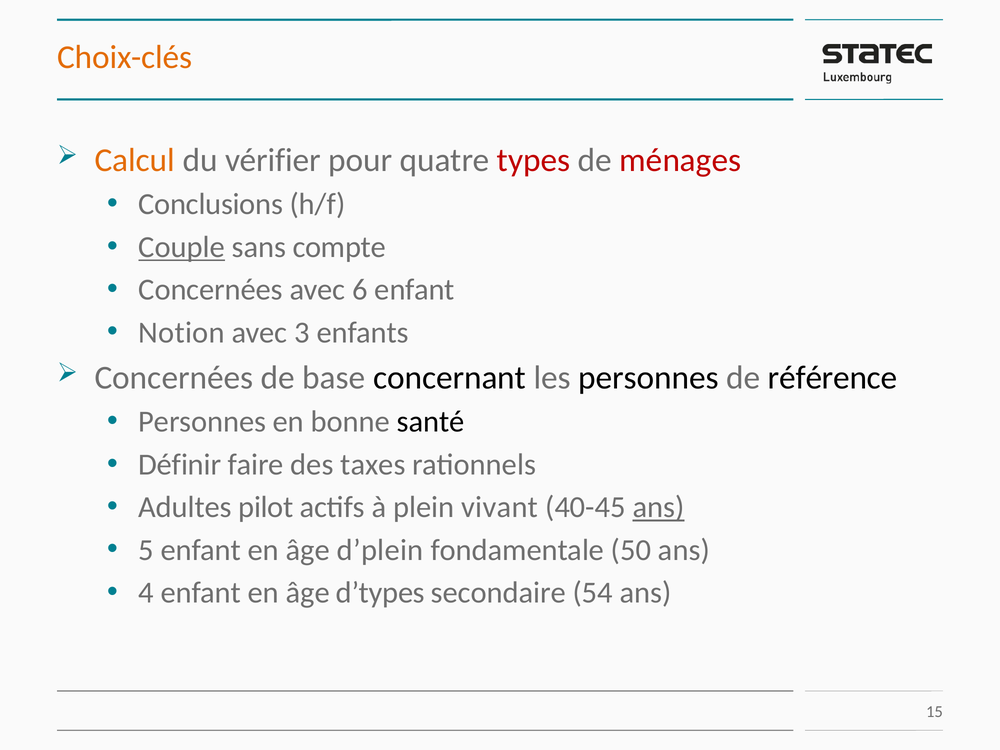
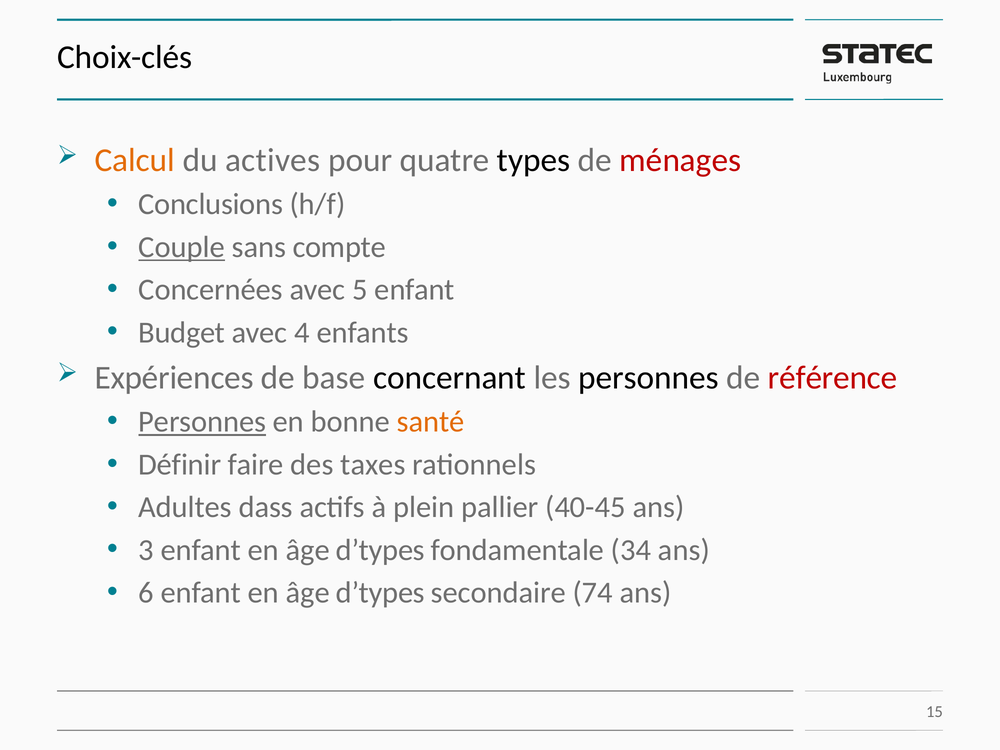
Choix-clés colour: orange -> black (125, 57)
vérifier: vérifier -> actives (273, 160)
types colour: red -> black (534, 160)
6: 6 -> 5 (360, 290)
Notion: Notion -> Budget (182, 332)
3: 3 -> 4 (302, 332)
Concernées: Concernées -> Expériences (174, 378)
référence colour: black -> red (833, 378)
Personnes underline: none -> present (202, 422)
santé colour: black -> orange (431, 422)
pilot: pilot -> dass (266, 507)
vivant: vivant -> pallier (500, 507)
ans underline: present -> none (658, 507)
5: 5 -> 3 (146, 550)
d’plein: d’plein -> d’types (380, 550)
50: 50 -> 34 (631, 550)
4: 4 -> 6 (146, 593)
54: 54 -> 74 (593, 593)
